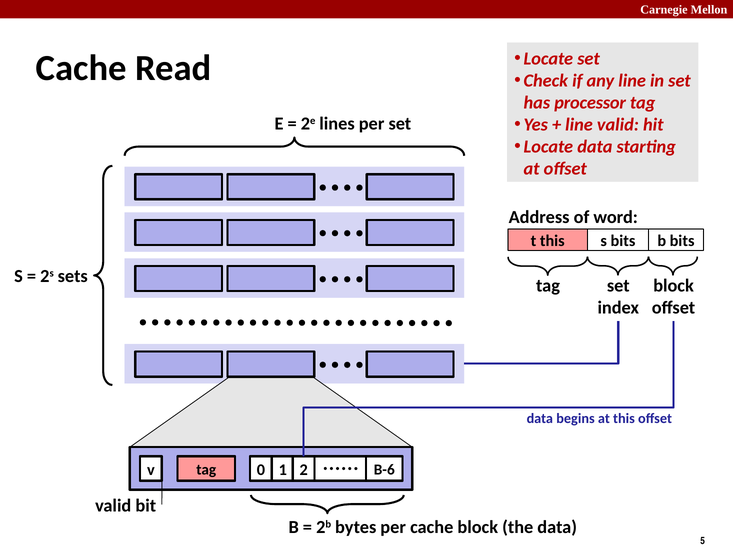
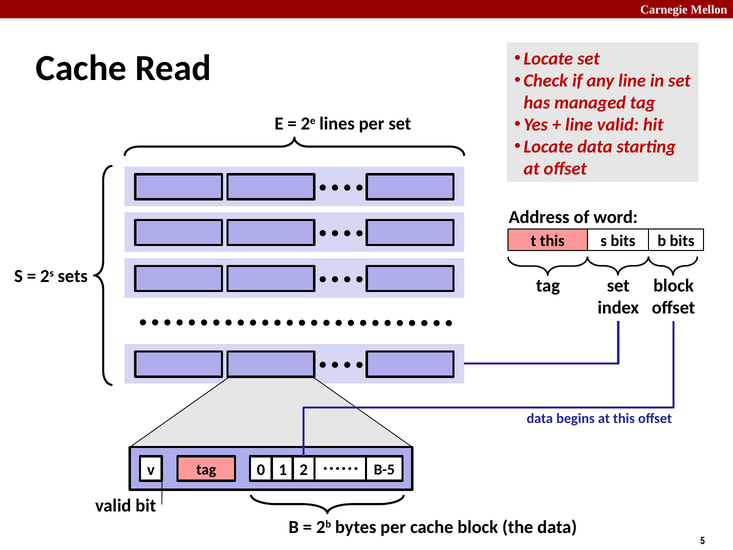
processor: processor -> managed (590, 102)
B-6: B-6 -> B-5 (384, 469)
